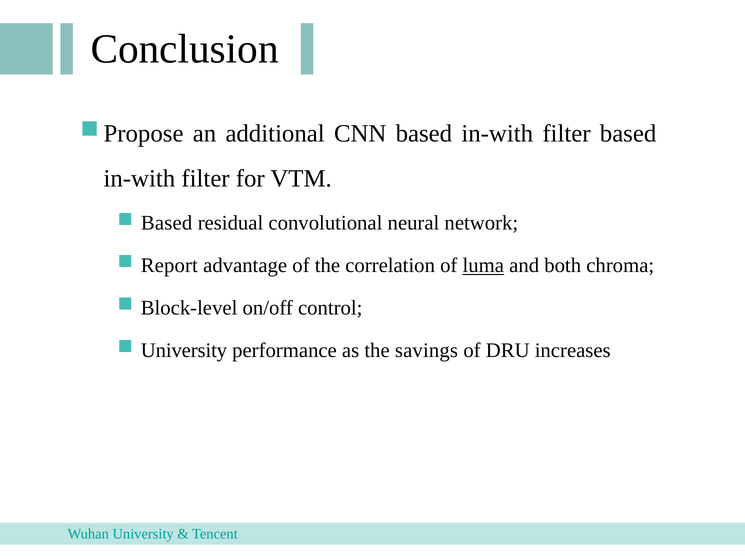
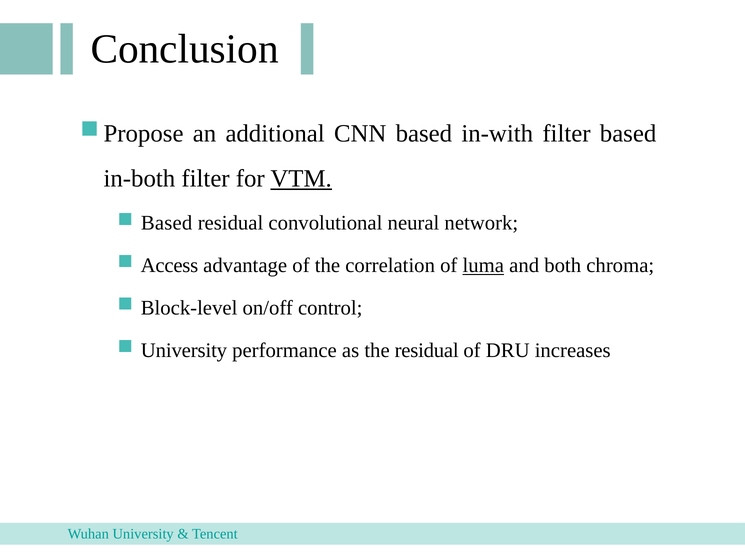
in-with: in-with -> in-both (139, 178)
VTM underline: none -> present (301, 178)
Report: Report -> Access (169, 265)
the savings: savings -> residual (427, 350)
